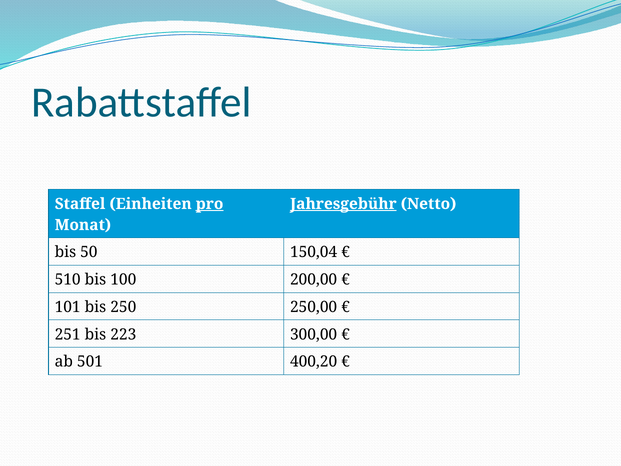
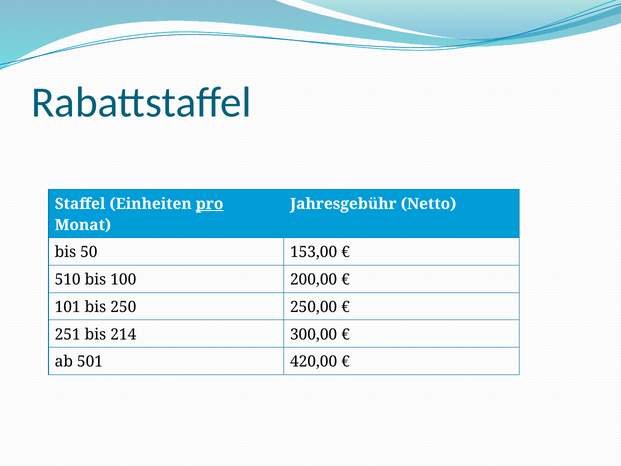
Jahresgebühr underline: present -> none (343, 204)
150,04: 150,04 -> 153,00 (314, 252)
223: 223 -> 214 (123, 334)
400,20: 400,20 -> 420,00 (314, 362)
